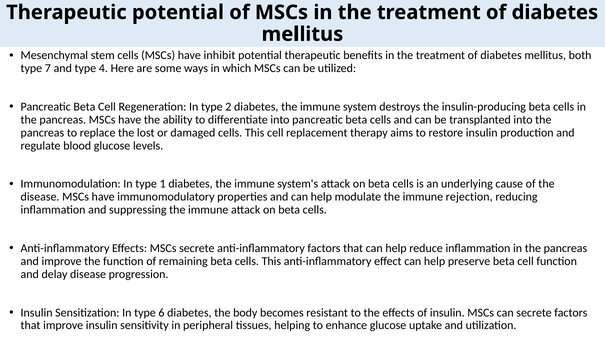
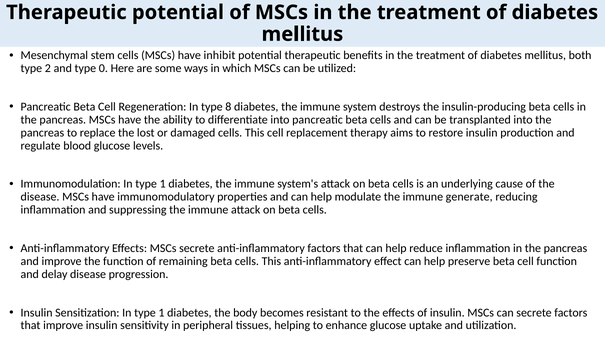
7: 7 -> 2 (48, 68)
4: 4 -> 0 (103, 68)
2: 2 -> 8 (228, 107)
rejection: rejection -> generate (469, 197)
Sensitization In type 6: 6 -> 1 (161, 313)
